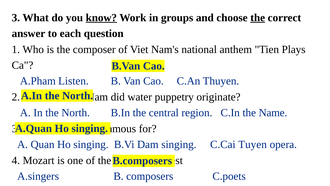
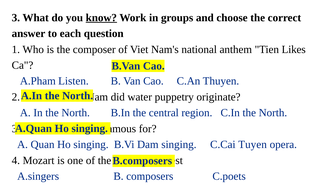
the underline: present -> none (258, 18)
Plays: Plays -> Likes (294, 49)
C.In the Name: Name -> North (273, 113)
